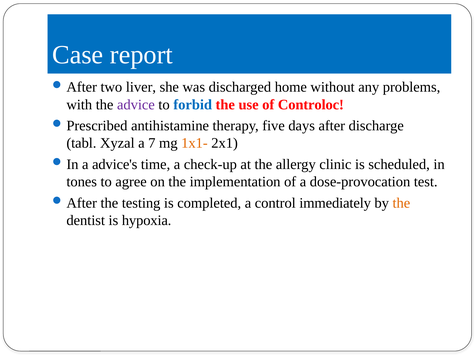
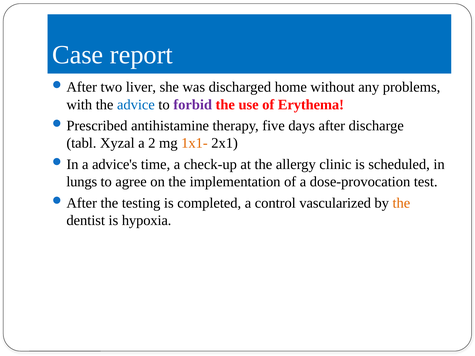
advice colour: purple -> blue (136, 105)
forbid colour: blue -> purple (193, 105)
Controloc: Controloc -> Erythema (311, 105)
7: 7 -> 2 (152, 143)
tones: tones -> lungs (82, 182)
immediately: immediately -> vascularized (335, 203)
